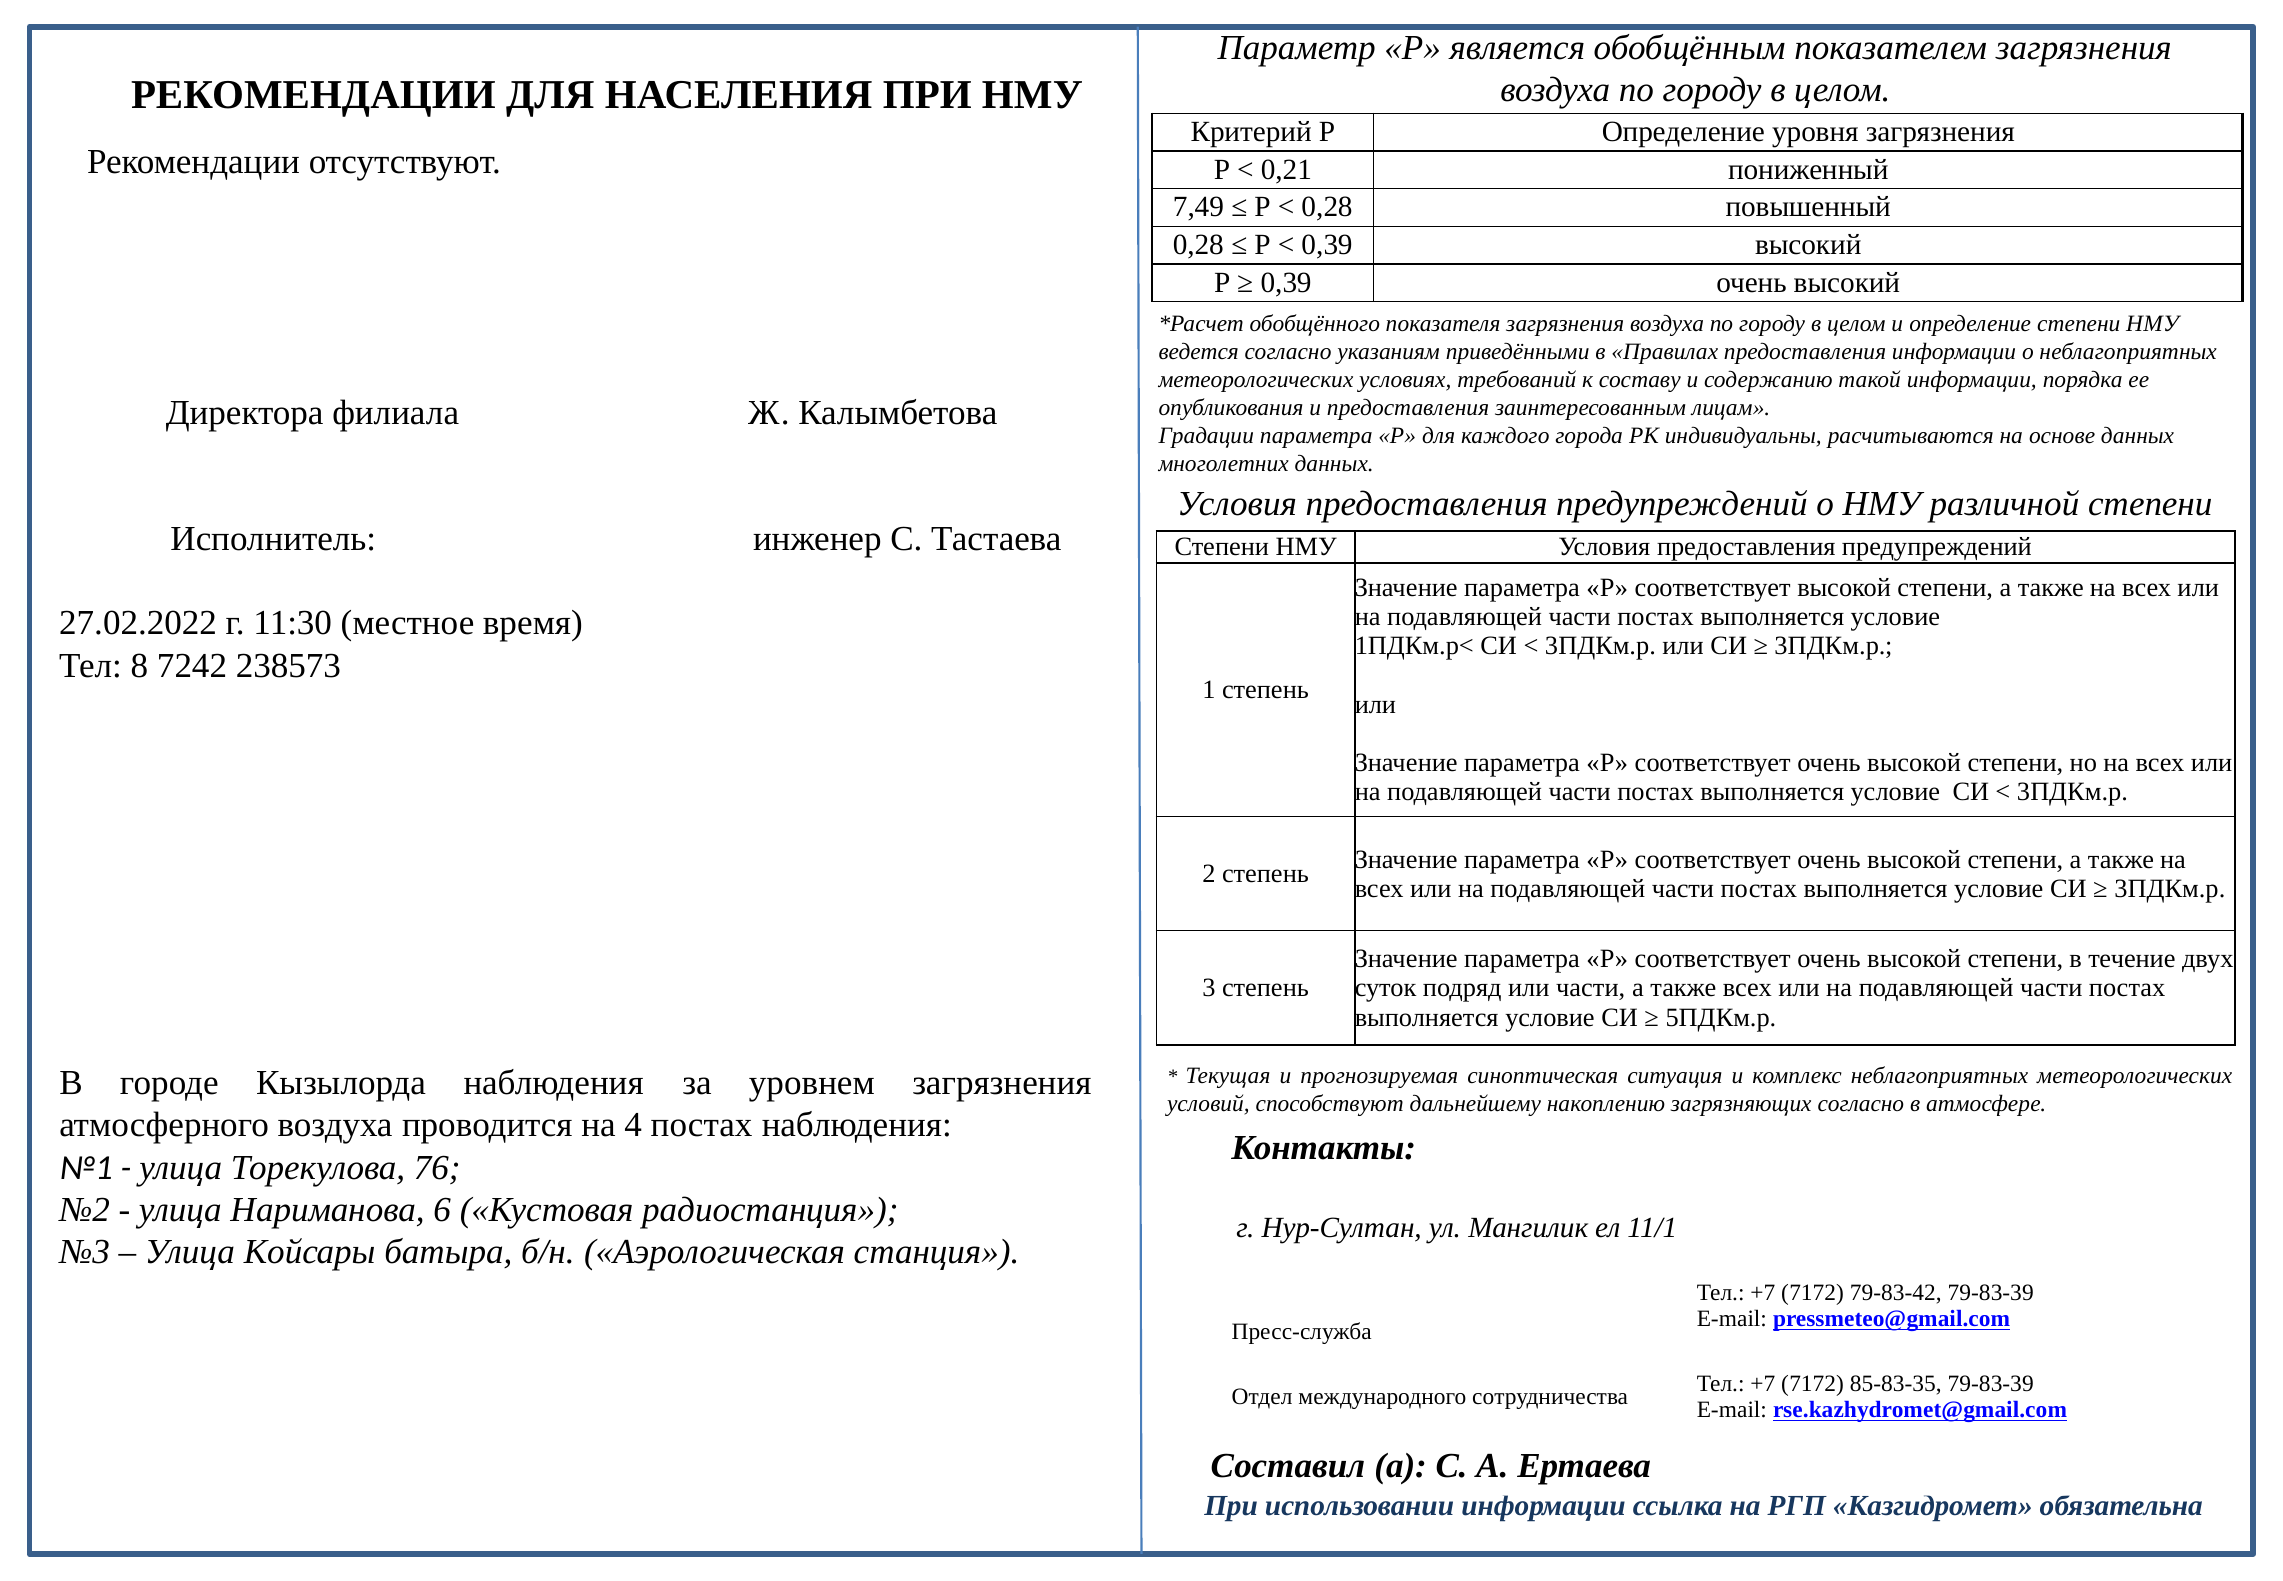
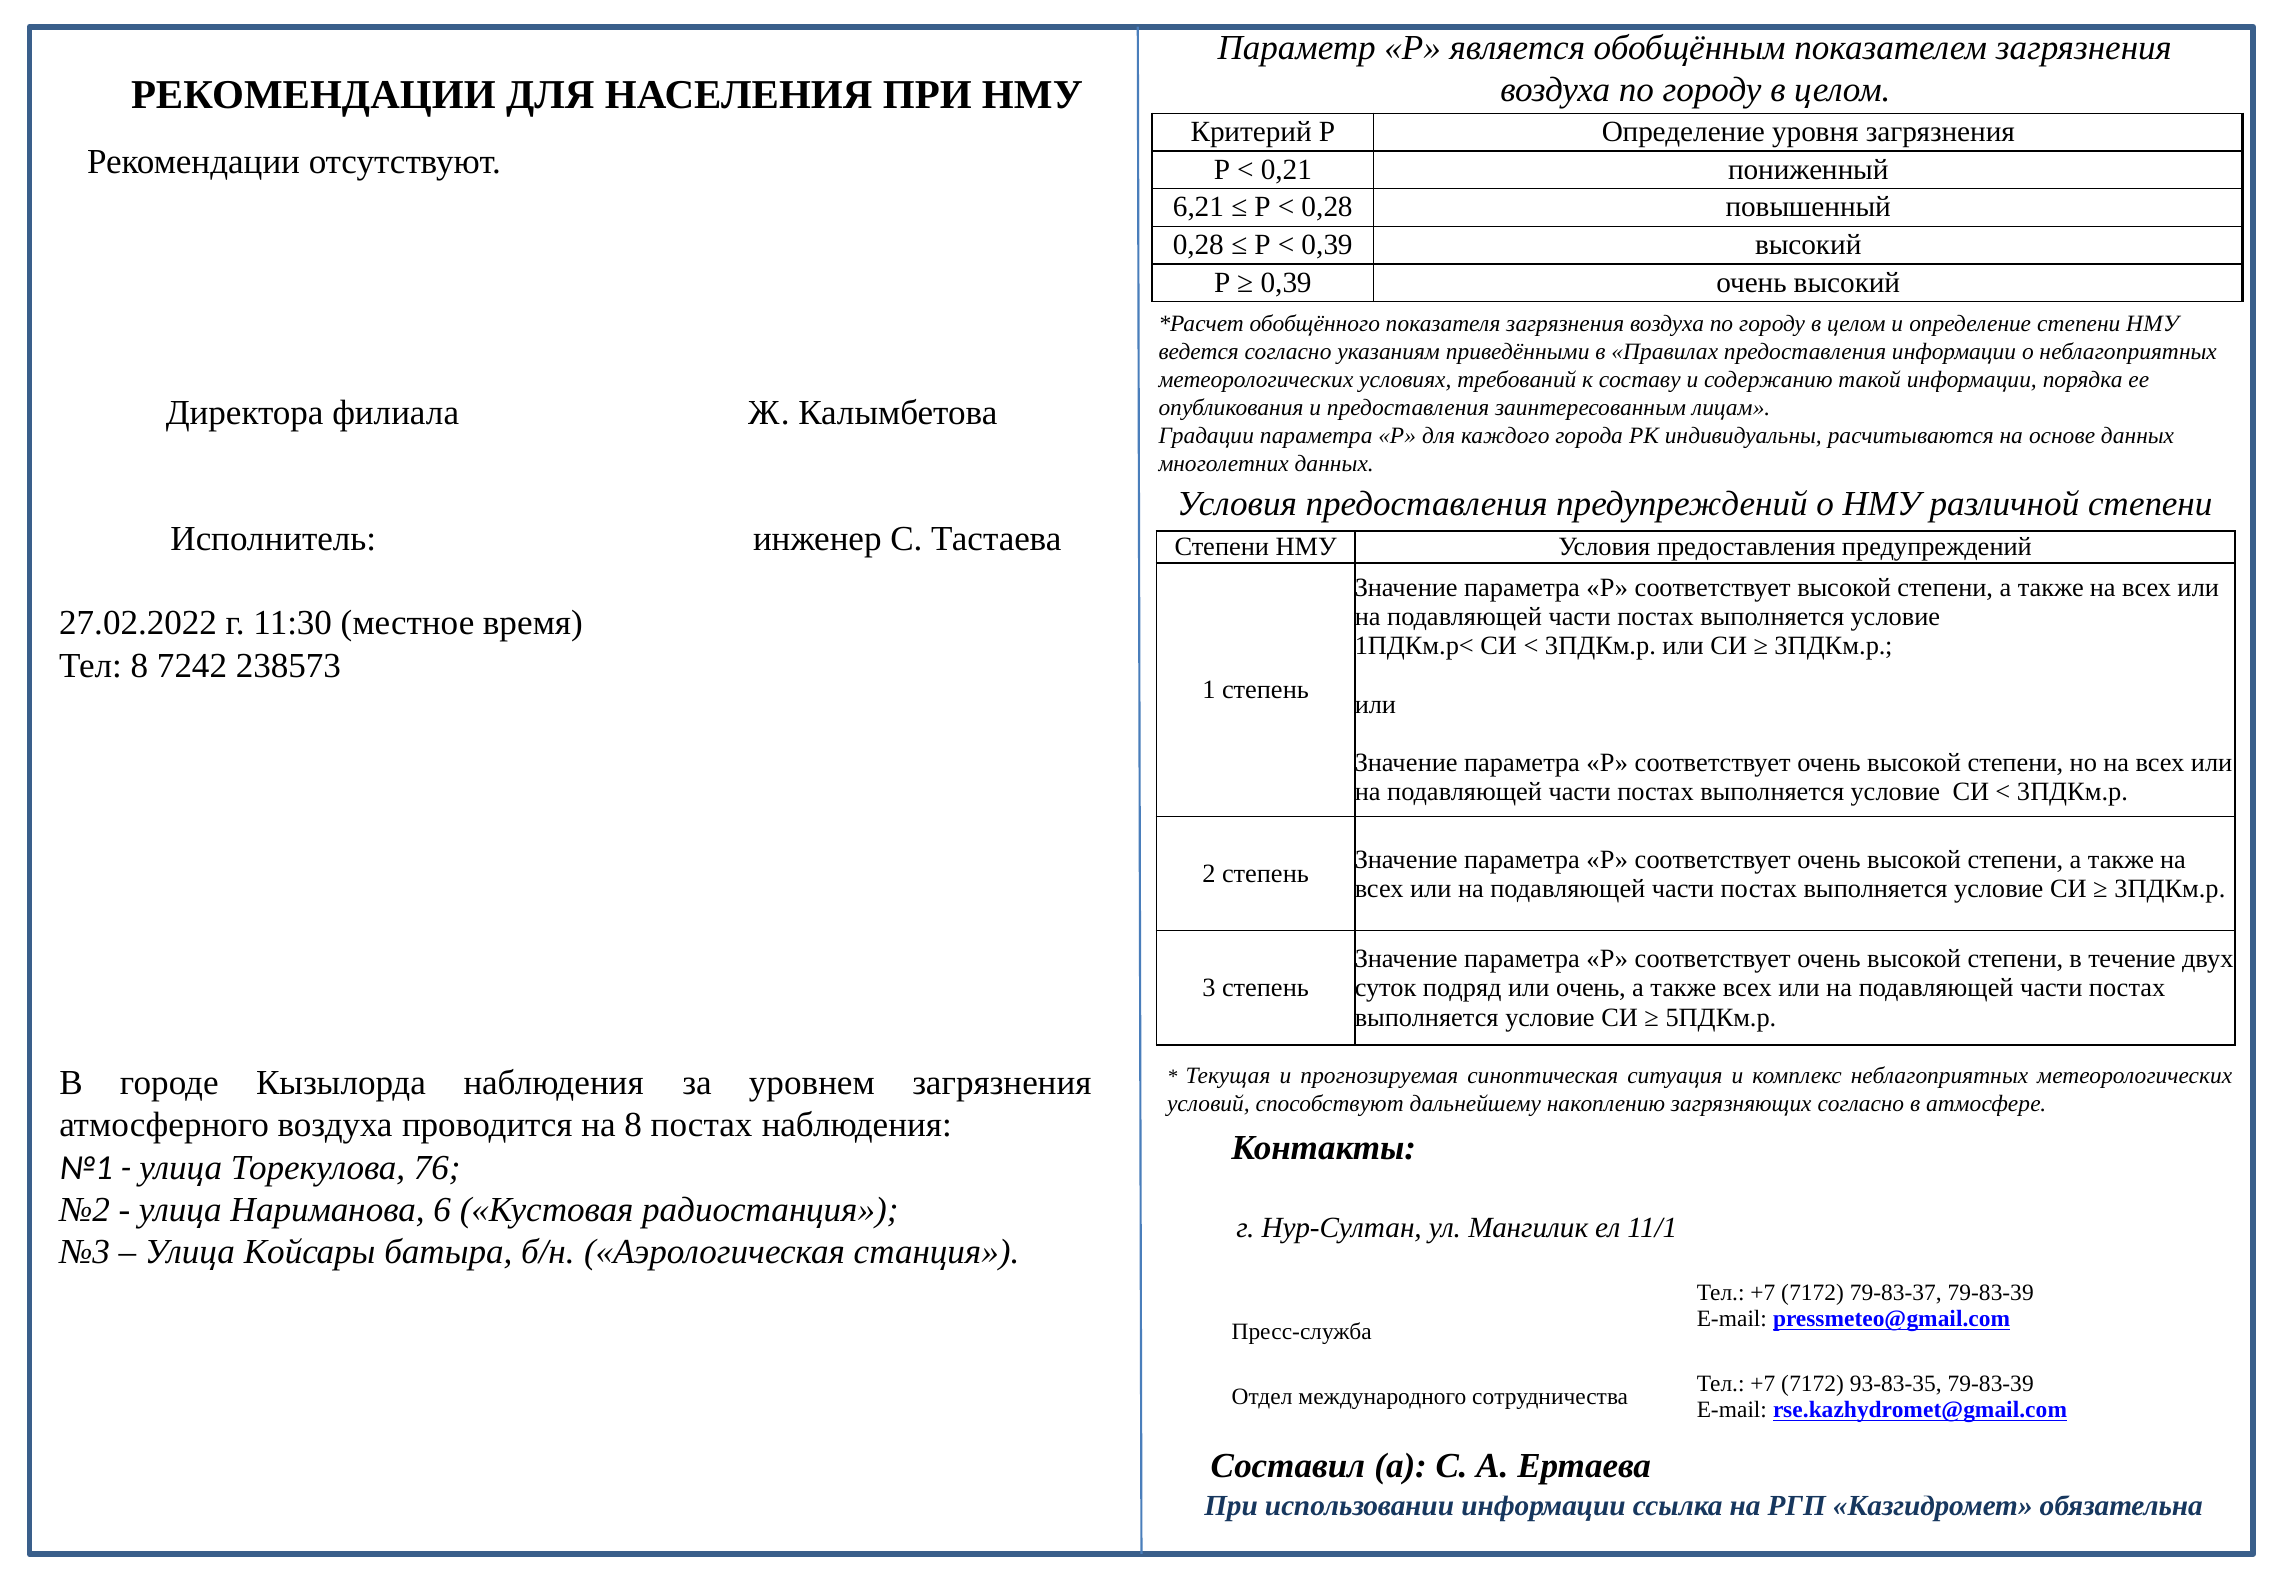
7,49: 7,49 -> 6,21 (1198, 207)
или части: части -> очень (1591, 988)
на 4: 4 -> 8 (633, 1125)
79-83-42: 79-83-42 -> 79-83-37 (1896, 1292)
85-83-35: 85-83-35 -> 93-83-35 (1896, 1384)
